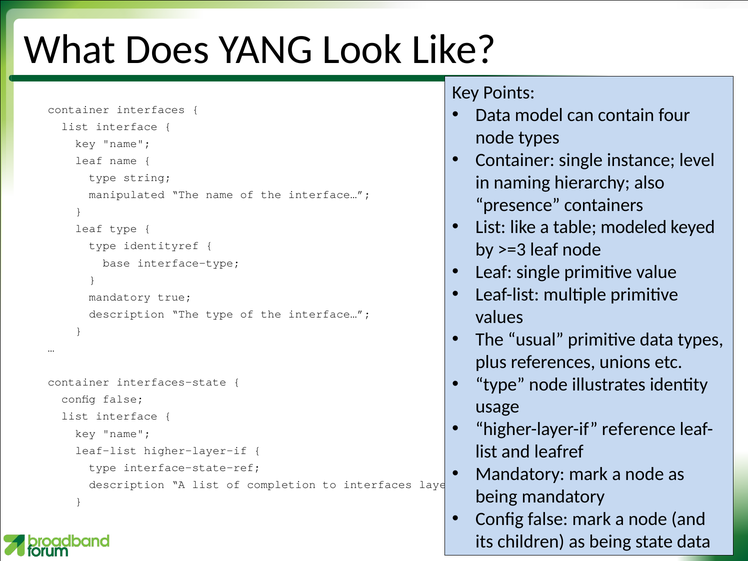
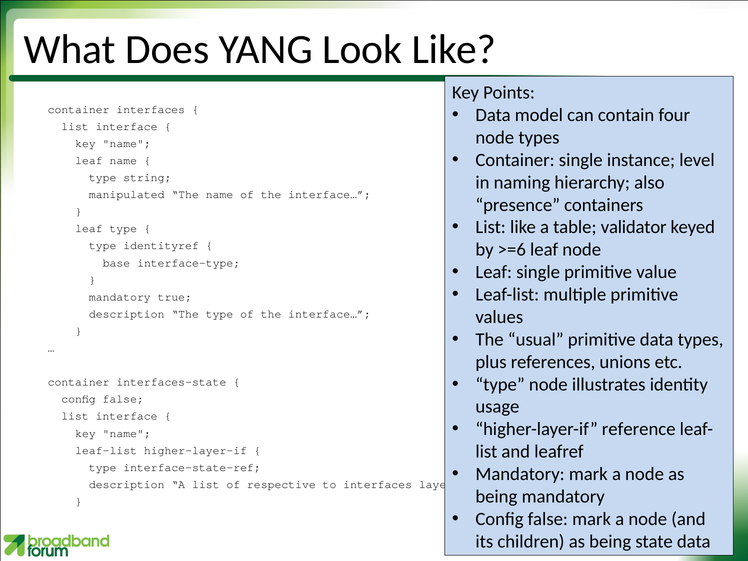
modeled: modeled -> validator (634, 227)
>=3: >=3 -> >=6 (512, 250)
completion: completion -> respective (281, 484)
